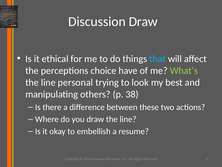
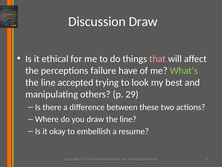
that colour: light blue -> pink (158, 59)
choice: choice -> failure (103, 70)
personal: personal -> accepted (76, 82)
38: 38 -> 29 (132, 94)
